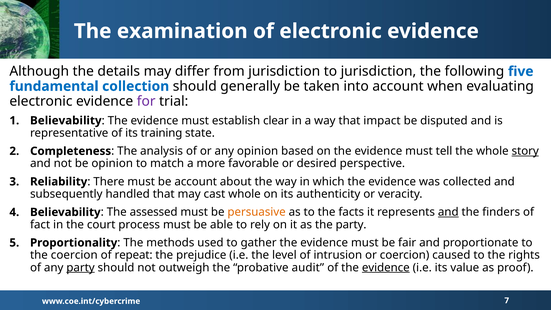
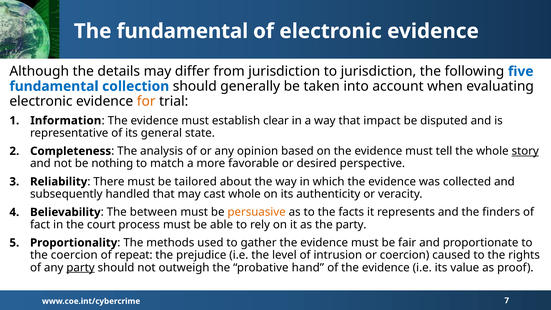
The examination: examination -> fundamental (182, 31)
for colour: purple -> orange (146, 101)
Believability: Believability -> Information (66, 121)
training: training -> general (161, 133)
be opinion: opinion -> nothing (112, 163)
be account: account -> tailored (196, 182)
assessed: assessed -> between (153, 212)
and underline: present -> none (448, 212)
audit: audit -> hand (308, 267)
evidence underline: present -> none (386, 267)
